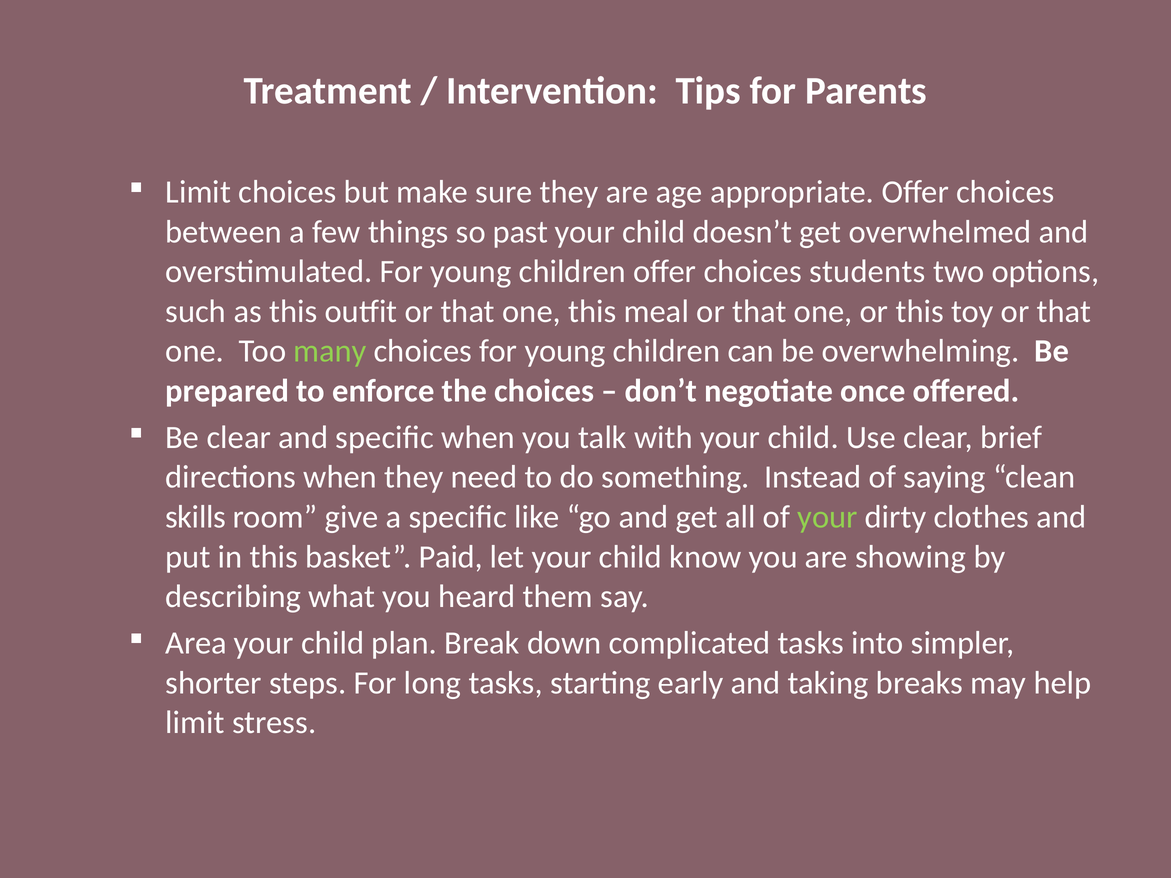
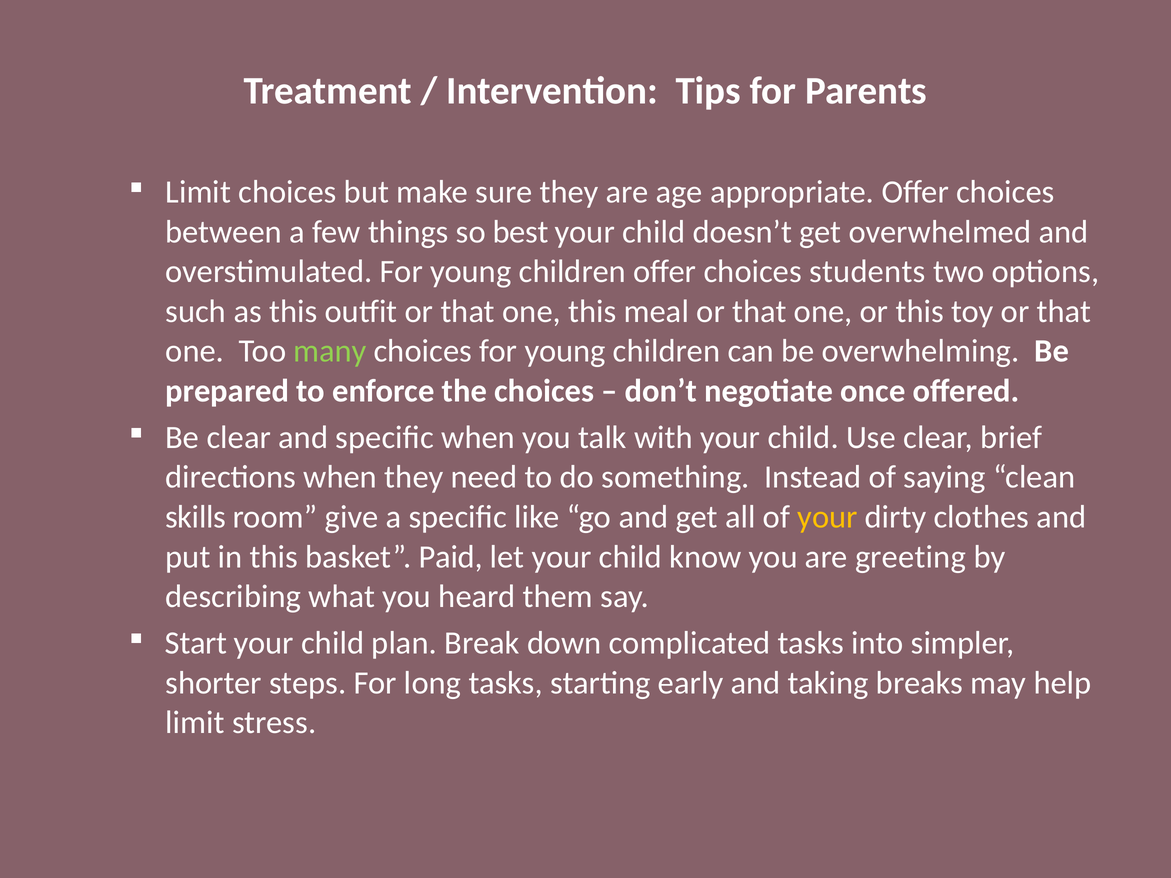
past: past -> best (521, 232)
your colour: light green -> yellow (827, 517)
showing: showing -> greeting (910, 557)
Area: Area -> Start (196, 643)
